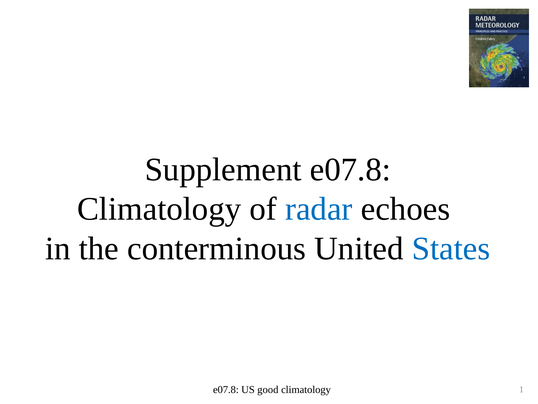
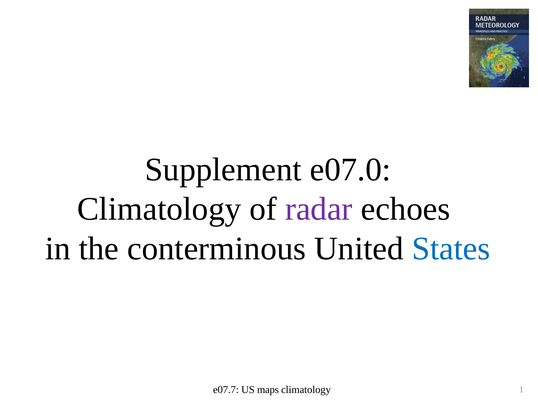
Supplement e07.8: e07.8 -> e07.0 (350, 169)
radar colour: blue -> purple (319, 209)
e07.8: e07.8 -> e07.7 (226, 389)
good: good -> maps (268, 389)
